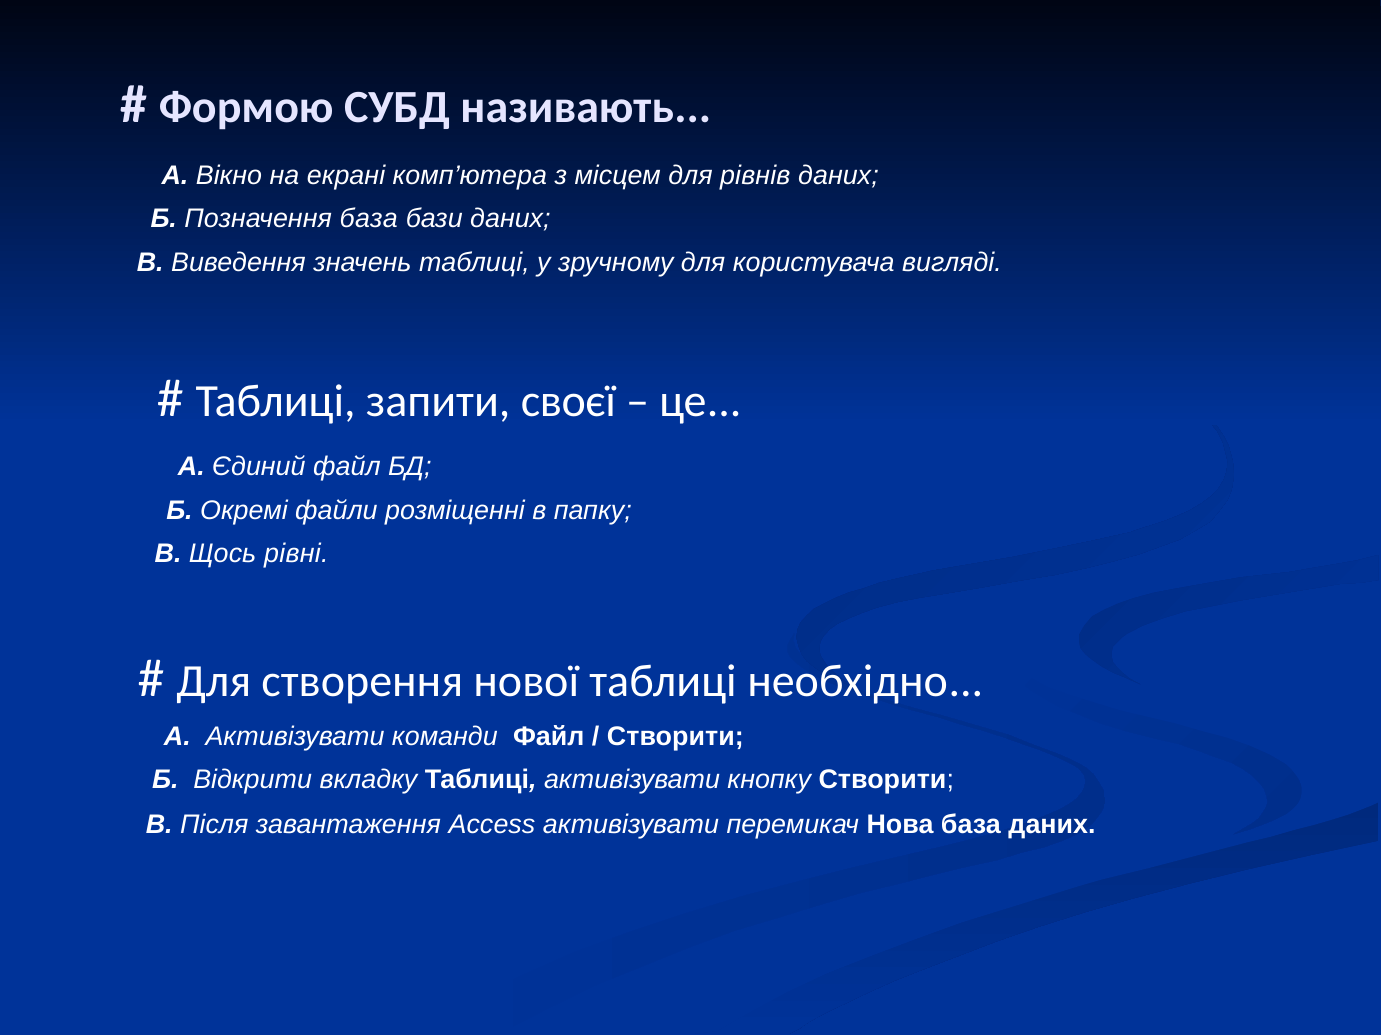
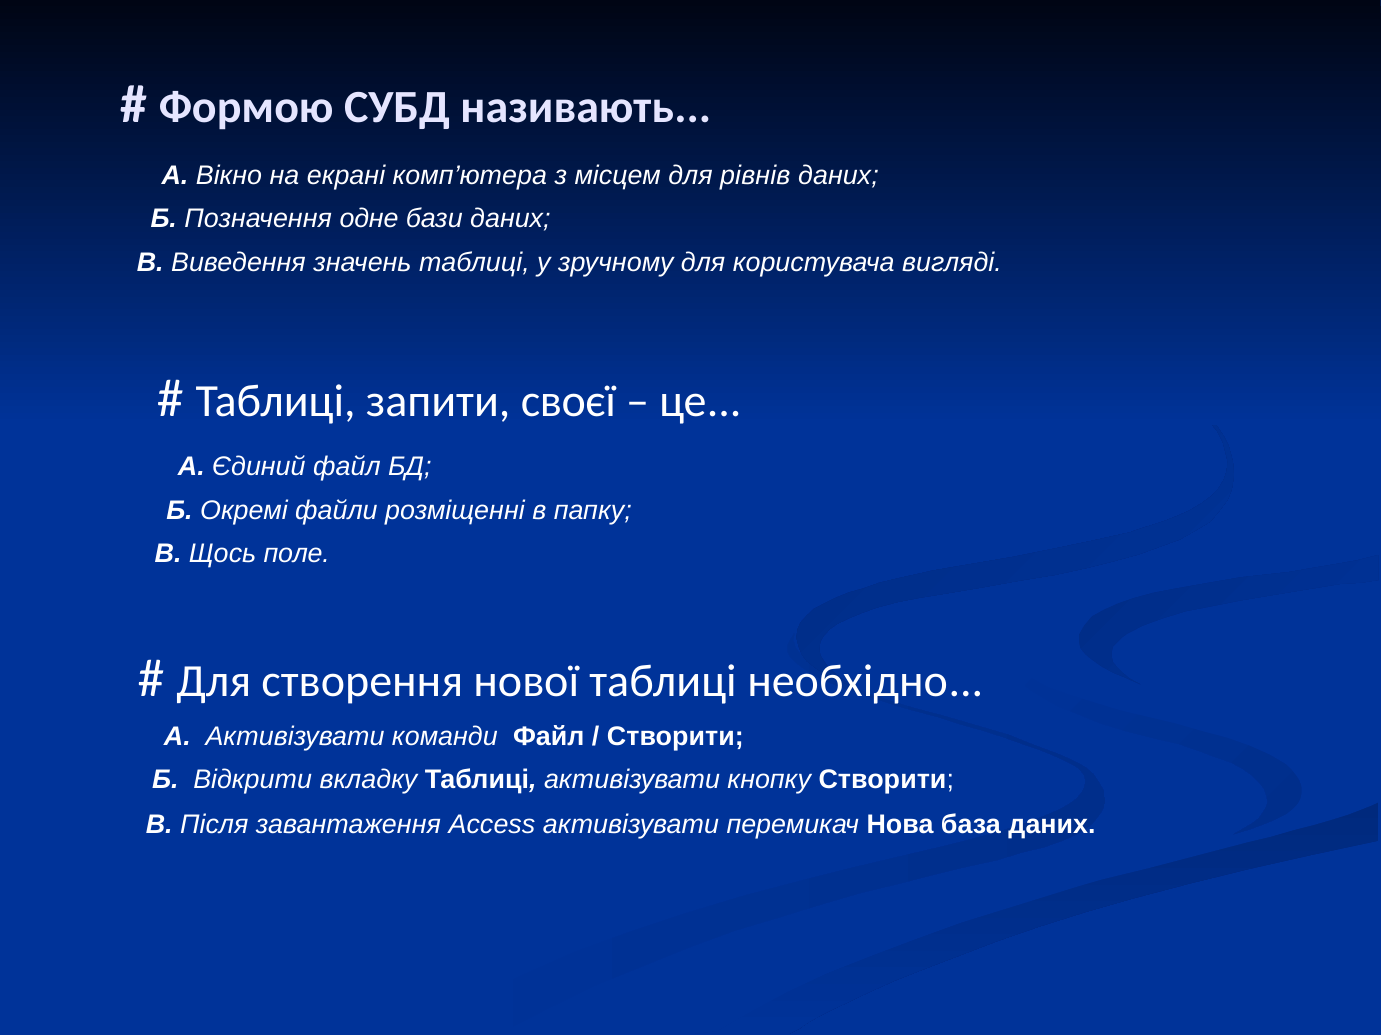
Позначення база: база -> одне (369, 219)
рівні: рівні -> поле (297, 554)
